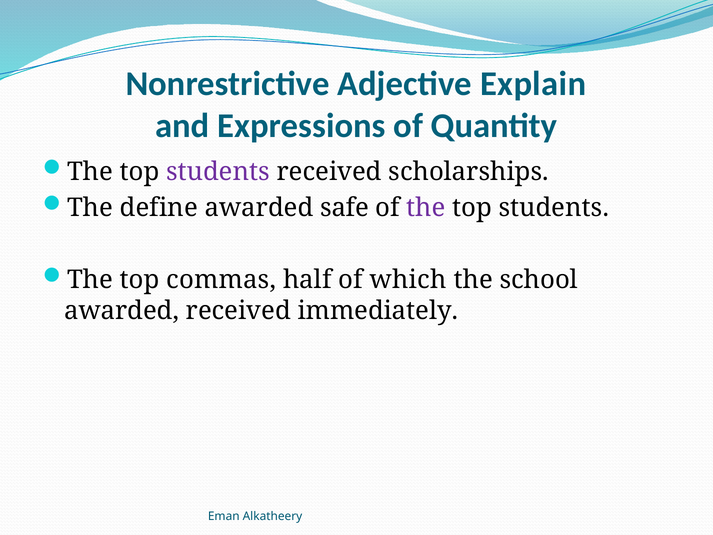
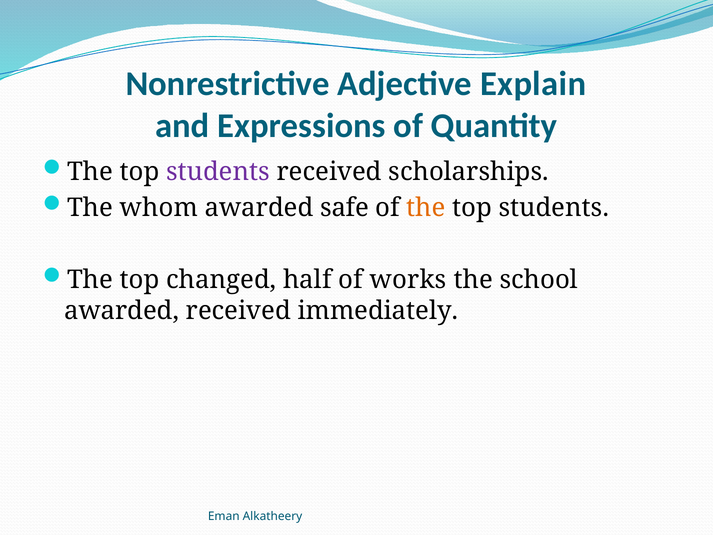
define: define -> whom (159, 208)
the colour: purple -> orange (426, 208)
commas: commas -> changed (221, 280)
which: which -> works (408, 280)
